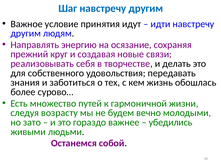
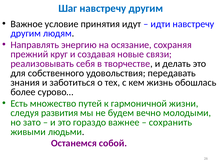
возрасту: возрасту -> развития (60, 113)
убедились: убедились -> сохранить (170, 122)
